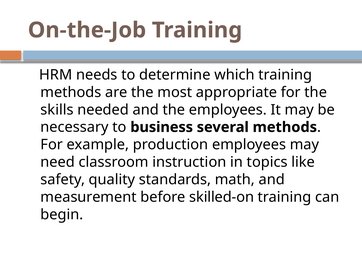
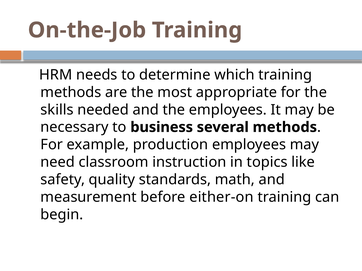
skilled-on: skilled-on -> either-on (221, 197)
